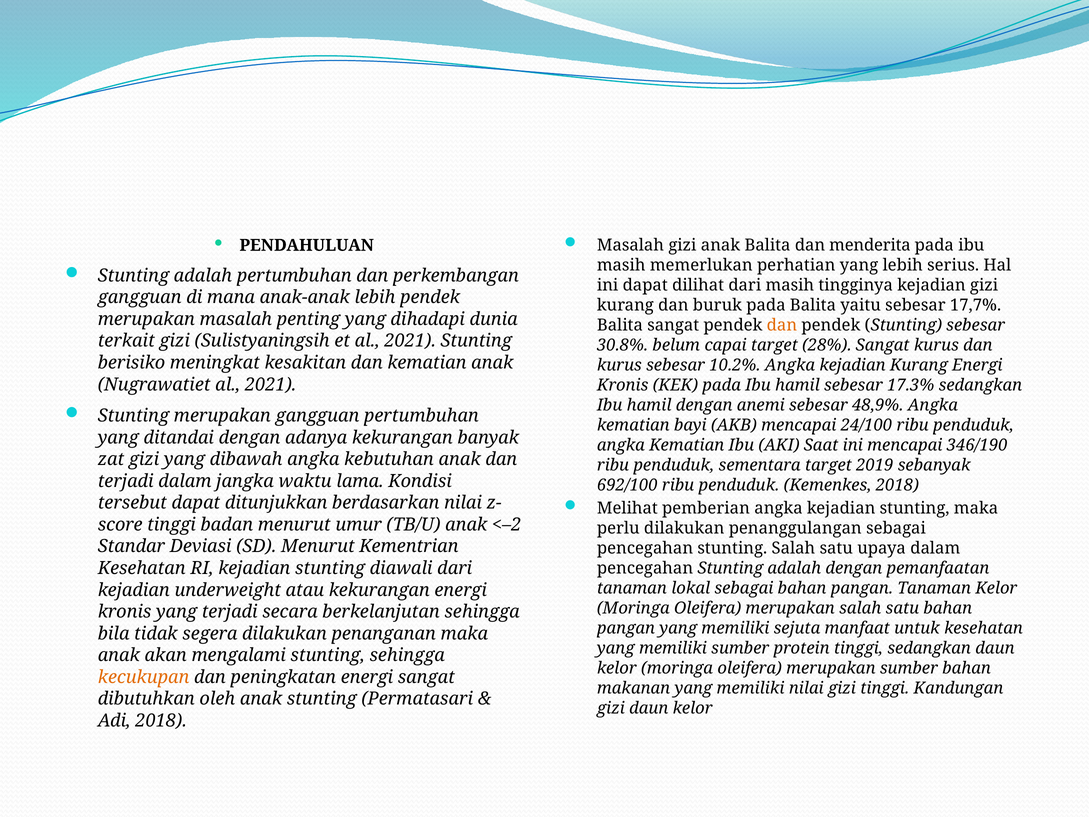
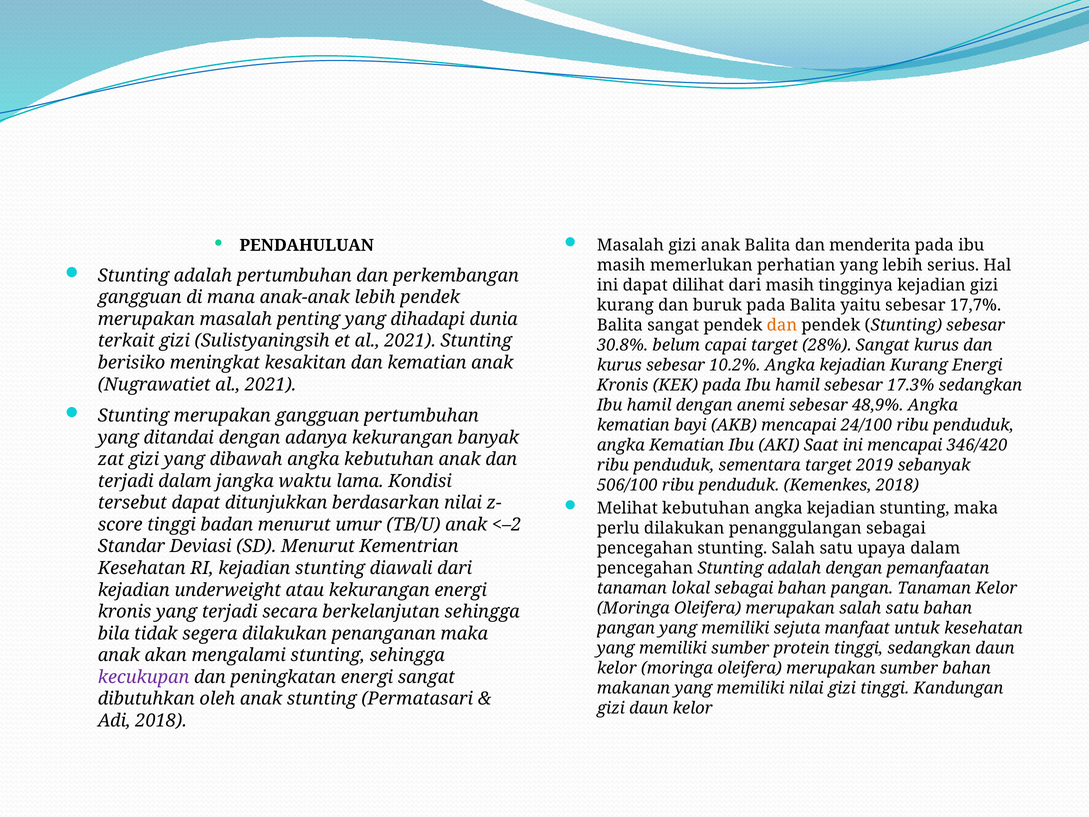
346/190: 346/190 -> 346/420 (977, 445)
692/100: 692/100 -> 506/100 (627, 485)
Melihat pemberian: pemberian -> kebutuhan (706, 508)
kecukupan colour: orange -> purple (144, 677)
